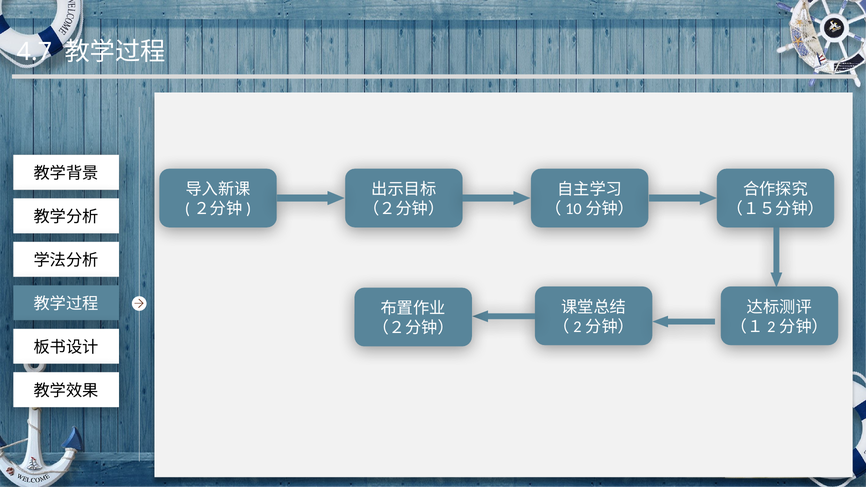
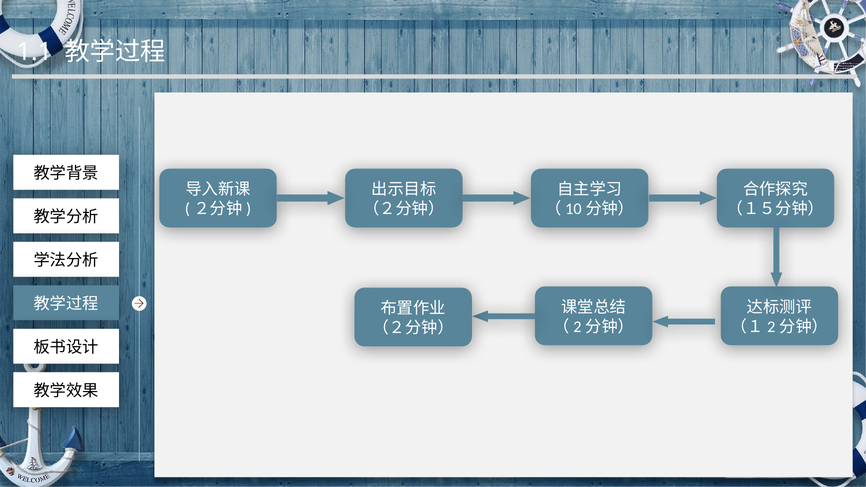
4.7: 4.7 -> 1.1 (34, 52)
